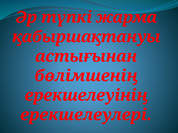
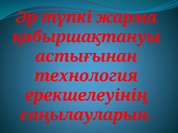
бөлiмшенiң: бөлiмшенiң -> технология (86, 76)
ерекшелеулерi: ерекшелеулерi -> саңылауларын (86, 115)
